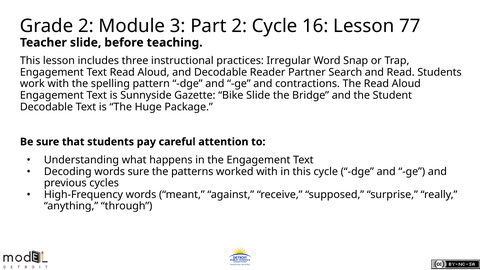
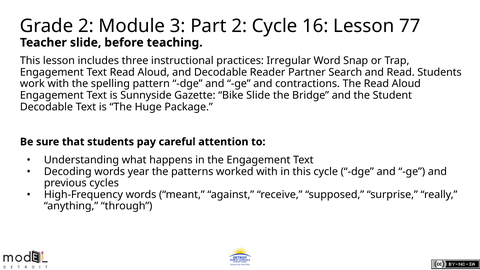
words sure: sure -> year (139, 172)
